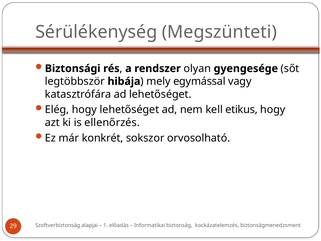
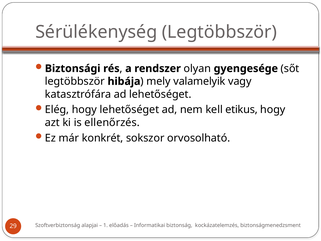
Sérülékenység Megszünteti: Megszünteti -> Legtöbbször (219, 32)
egymással: egymással -> valamelyik (199, 81)
